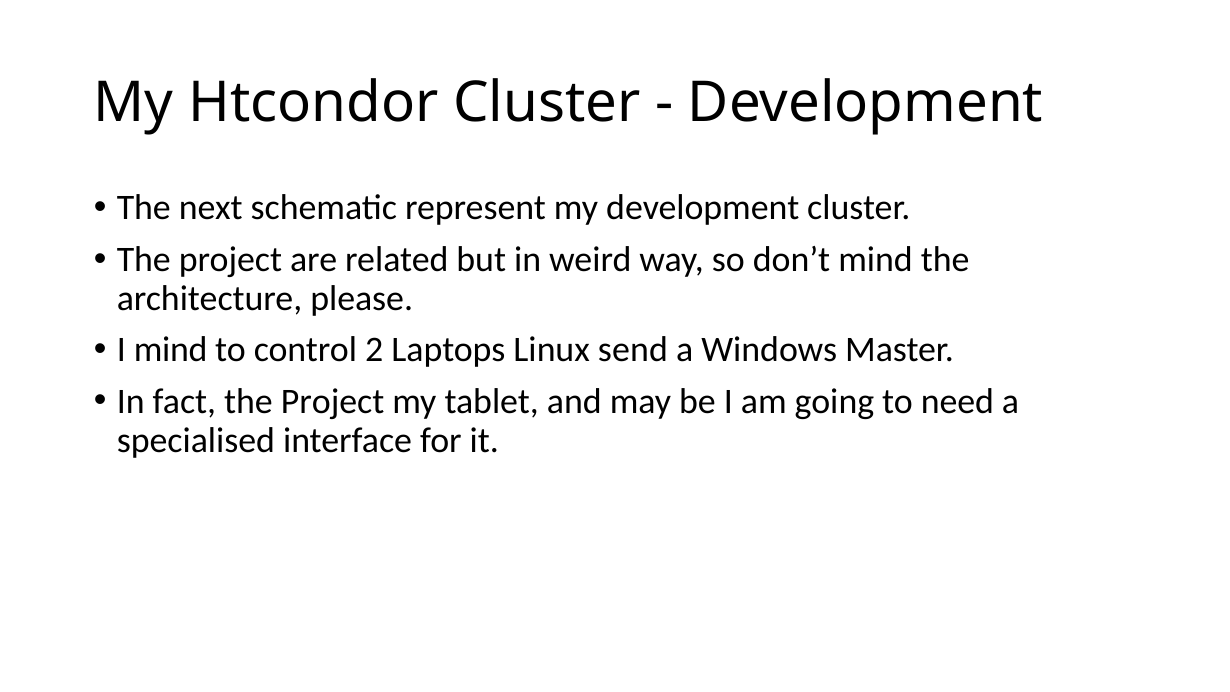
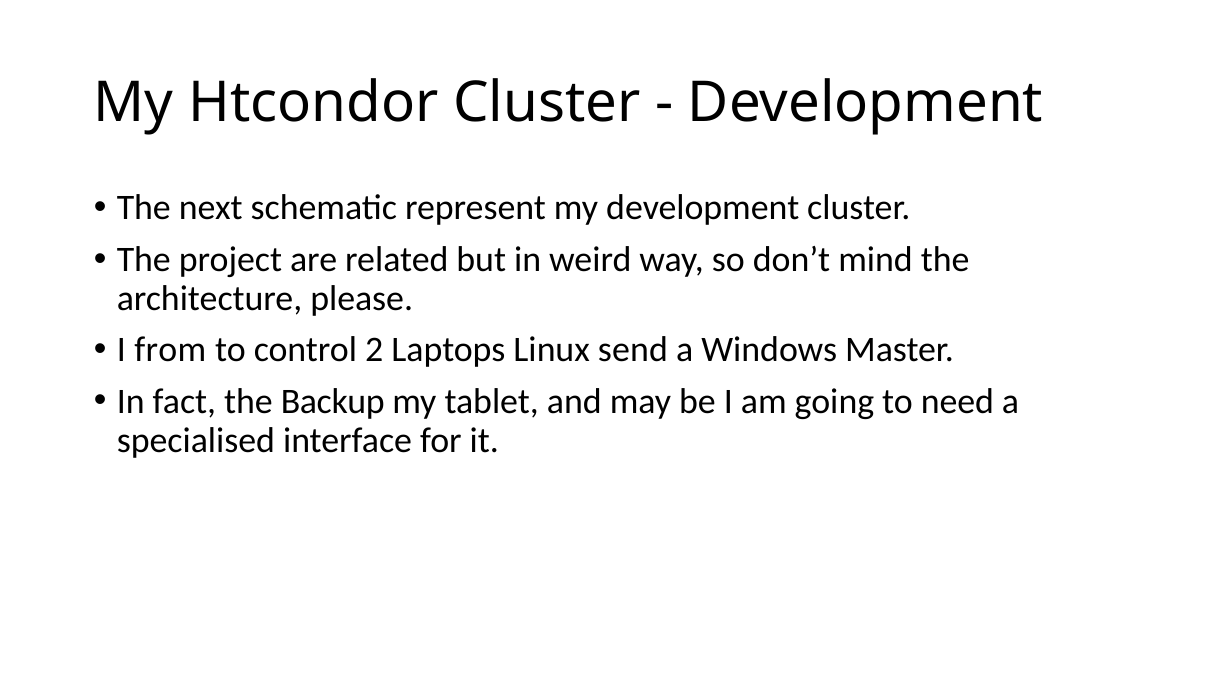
I mind: mind -> from (170, 350)
fact the Project: Project -> Backup (333, 401)
